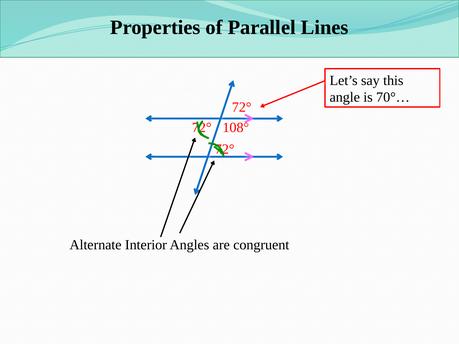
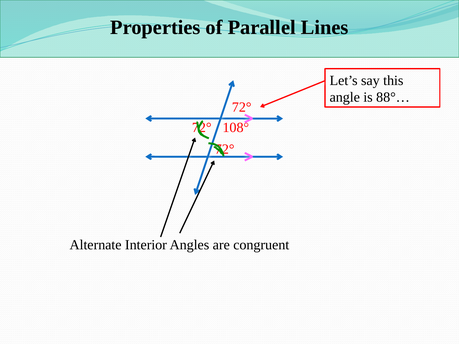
70°…: 70°… -> 88°… (393, 97)
